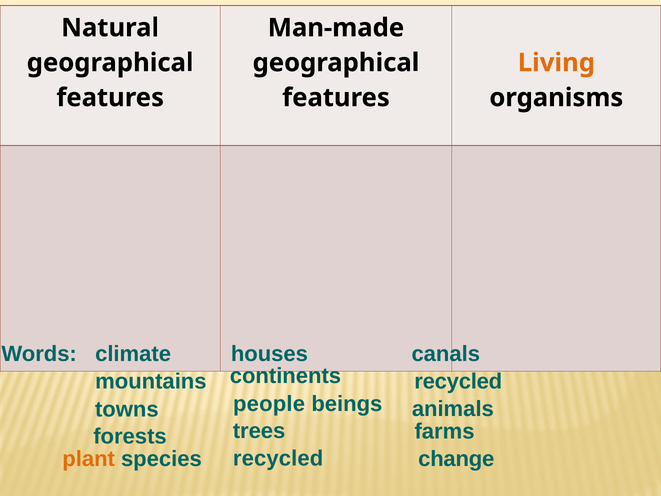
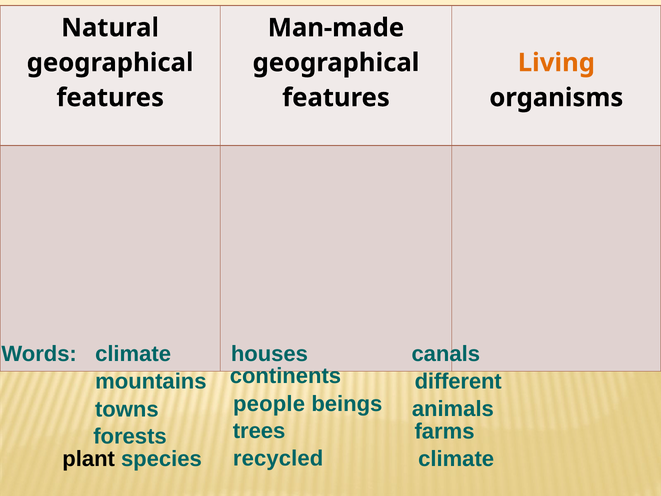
recycled: recycled -> different (458, 381)
plant colour: orange -> black (89, 459)
change: change -> climate (456, 459)
